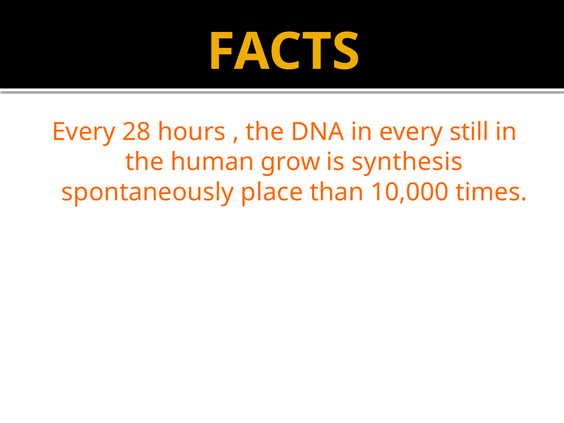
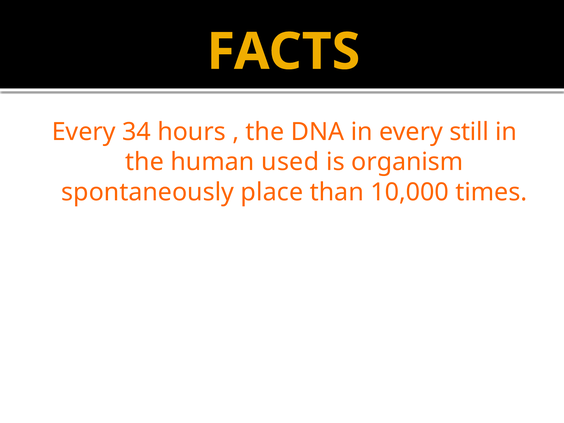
28: 28 -> 34 (136, 132)
grow: grow -> used (290, 162)
synthesis: synthesis -> organism (407, 162)
